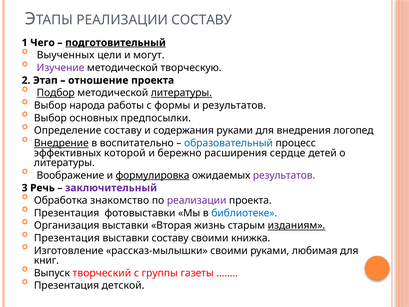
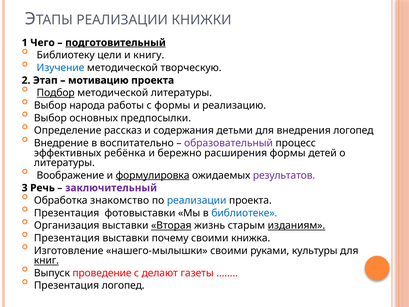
РЕАЛИЗАЦИИ СОСТАВУ: СОСТАВУ -> КНИЖКИ (202, 20)
Выученных: Выученных -> Библиотеку (66, 55)
могут: могут -> книгу (149, 55)
Изучение colour: purple -> blue (60, 68)
отношение: отношение -> мотивацию (98, 80)
литературы underline: present -> none (181, 93)
и результатов: результатов -> реализацию (234, 105)
Определение составу: составу -> рассказ (123, 130)
содержания руками: руками -> детьми (235, 130)
Внедрение underline: present -> none (61, 143)
образовательный colour: blue -> purple (229, 143)
которой: которой -> ребёнка (125, 153)
расширения сердце: сердце -> формы (288, 153)
реализации colour: purple -> blue (197, 200)
Вторая underline: none -> present (171, 225)
выставки составу: составу -> почему (170, 238)
рассказ-мылышки: рассказ-мылышки -> нашего-мылышки (157, 250)
любимая: любимая -> культуры (315, 250)
книг underline: none -> present (46, 260)
творческий: творческий -> проведение (102, 273)
группы: группы -> делают (160, 273)
Презентация детской: детской -> логопед (123, 285)
